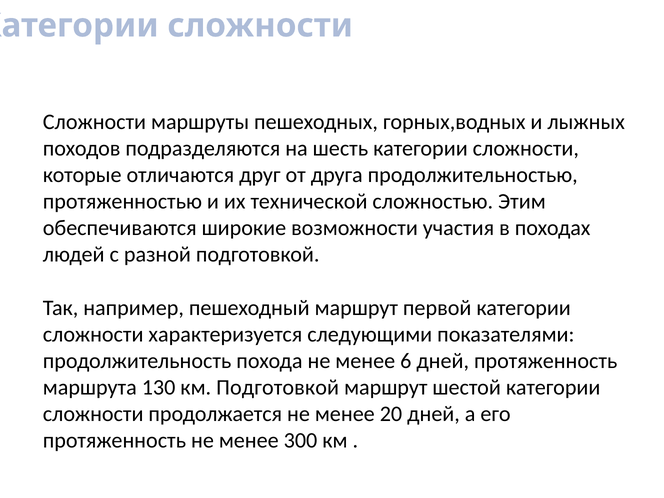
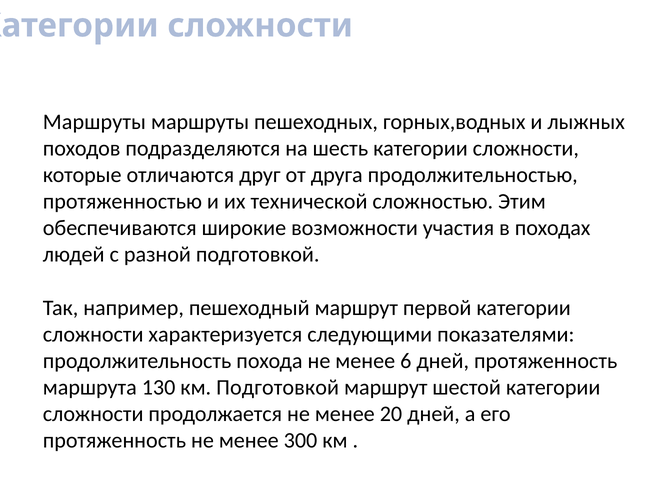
Сложности: Сложности -> Маршруты (94, 122)
